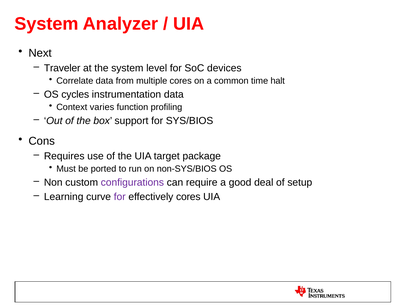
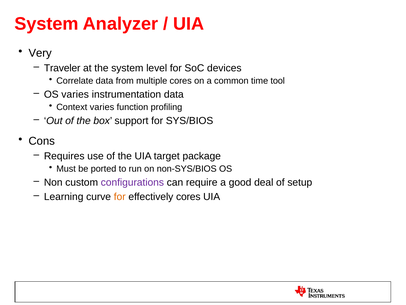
Next: Next -> Very (40, 53)
halt: halt -> tool (278, 81)
OS cycles: cycles -> varies (75, 94)
for colour: purple -> orange (120, 196)
